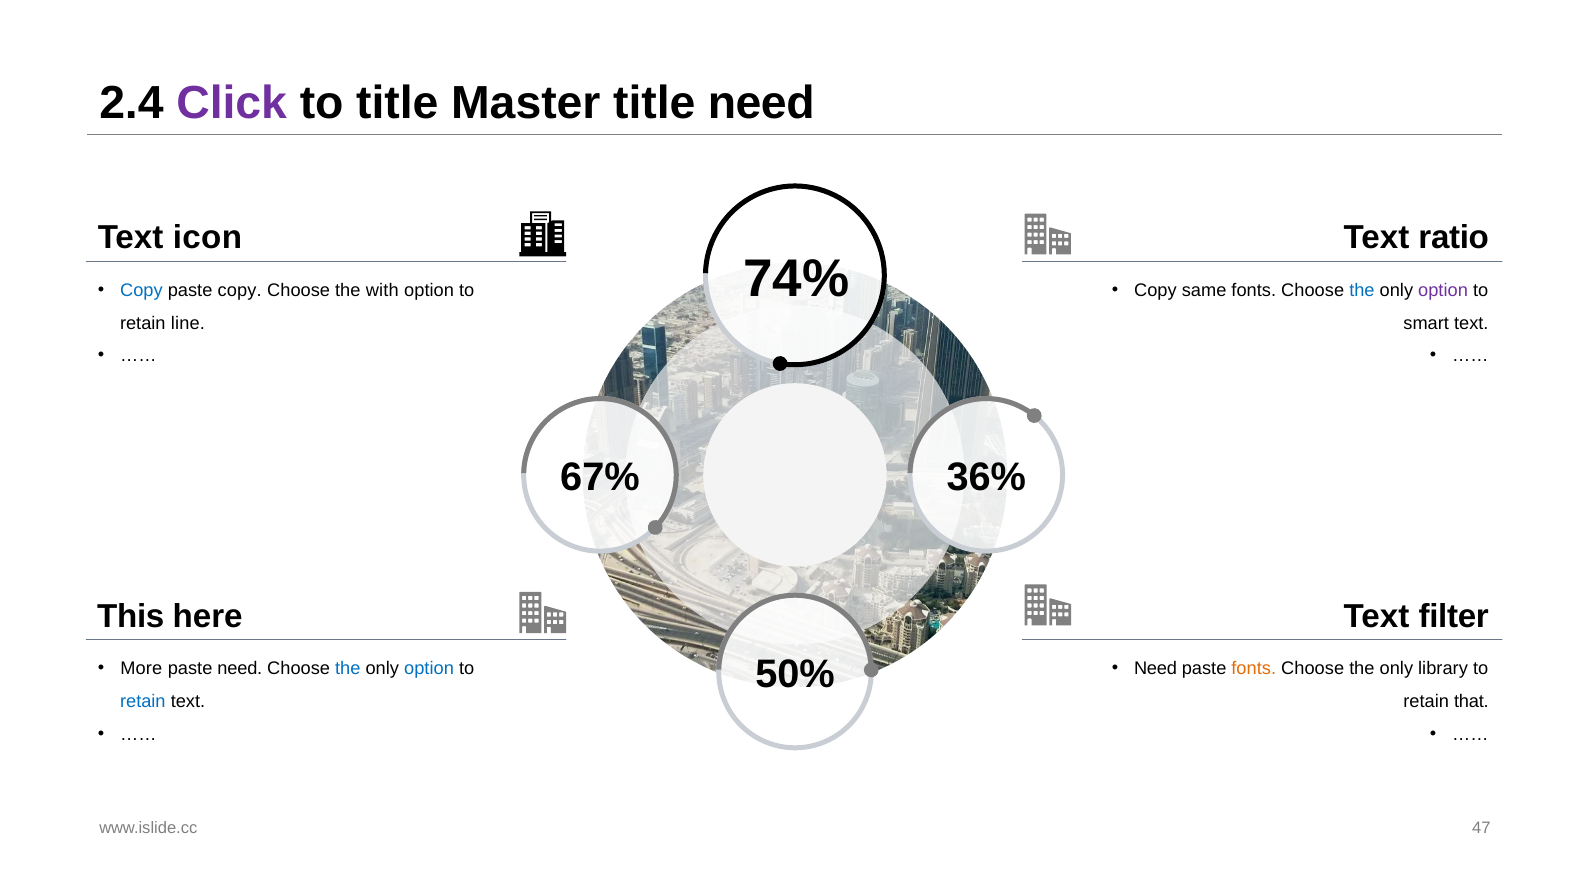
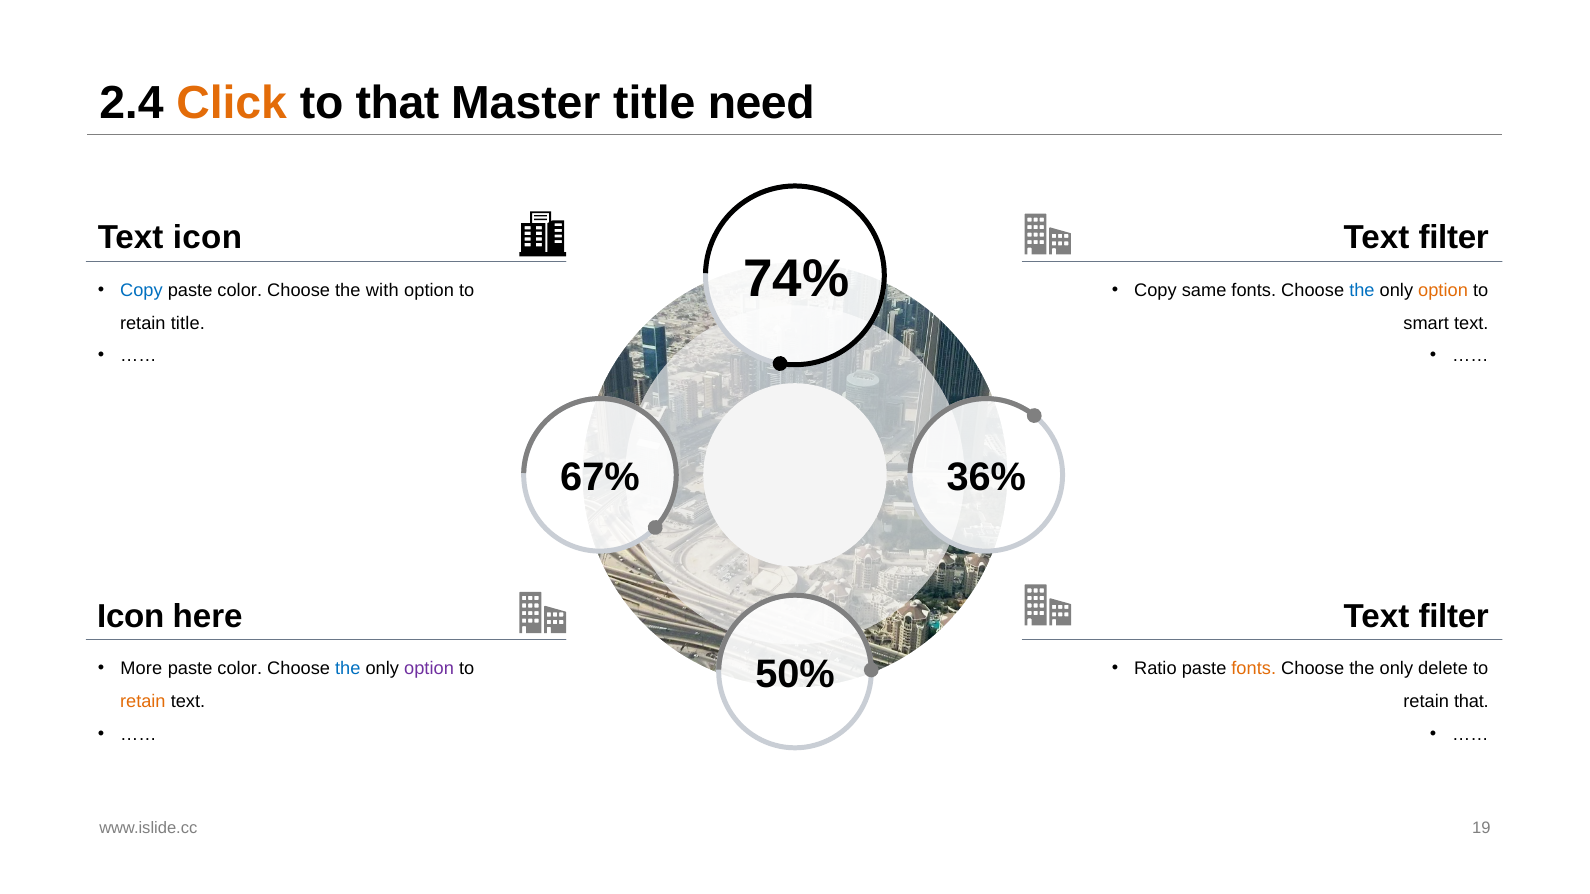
Click colour: purple -> orange (232, 103)
to title: title -> that (398, 103)
ratio: ratio -> filter (1454, 237)
copy: copy -> color (240, 290)
option colour: purple -> orange (1443, 290)
retain line: line -> title (188, 323)
This: This -> Icon (131, 616)
need: need -> color (240, 669)
option colour: blue -> purple (429, 669)
Need: Need -> Ratio (1155, 669)
library: library -> delete (1443, 669)
retain colour: blue -> orange (143, 702)
47: 47 -> 19 (1481, 828)
